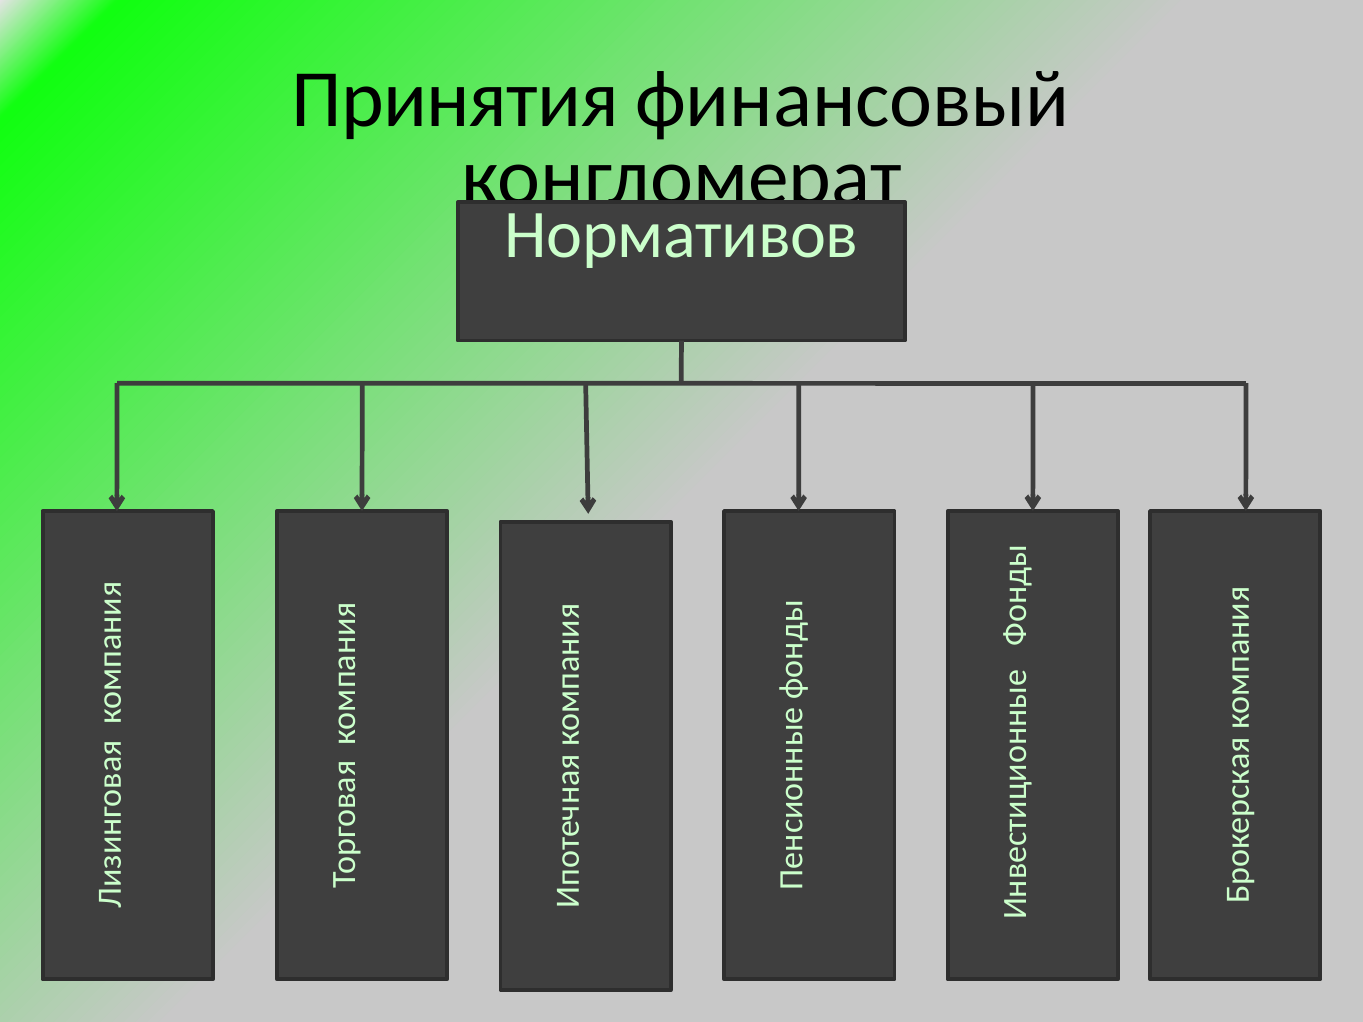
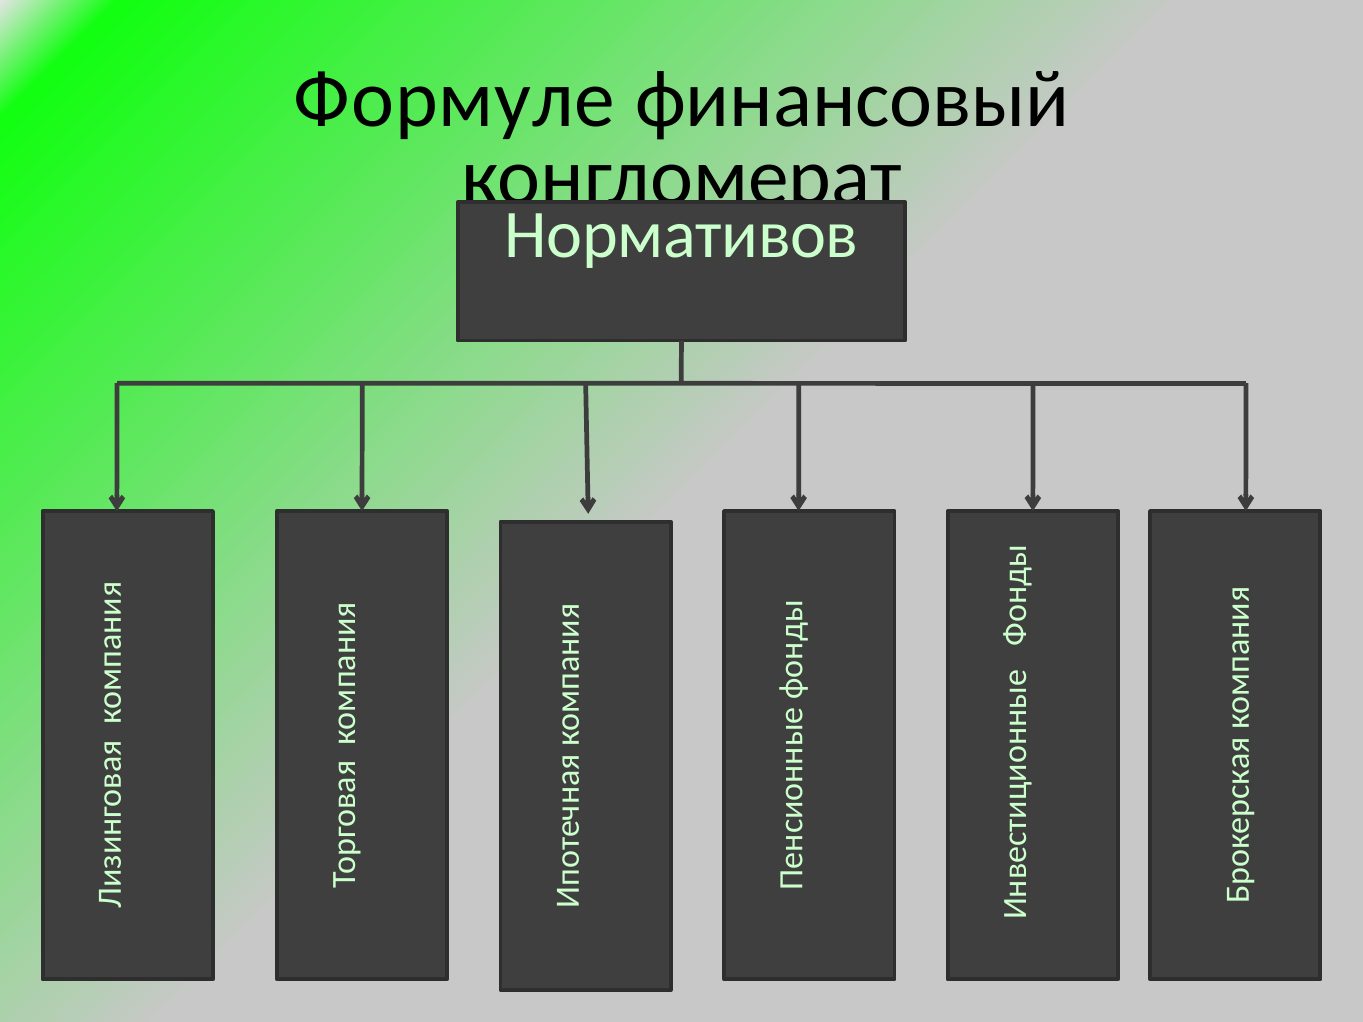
Принятия: Принятия -> Формуле (454, 99)
